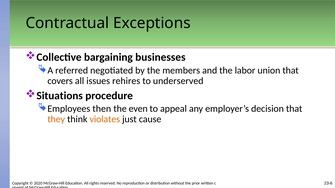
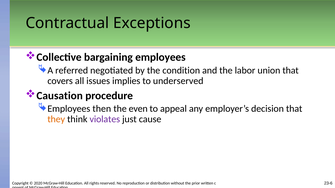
bargaining businesses: businesses -> employees (160, 57)
members: members -> condition (181, 70)
rehires: rehires -> implies (126, 81)
Situations: Situations -> Causation (60, 96)
violates colour: orange -> purple (105, 119)
